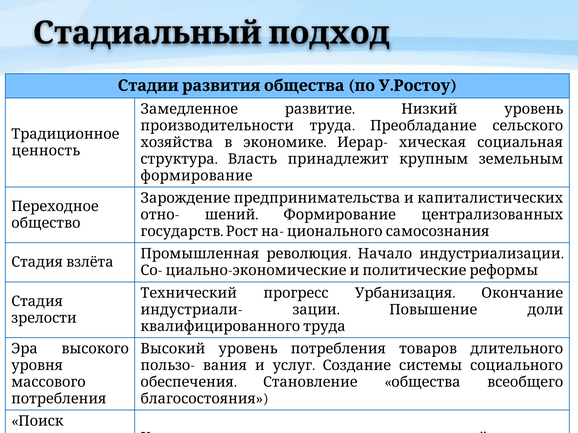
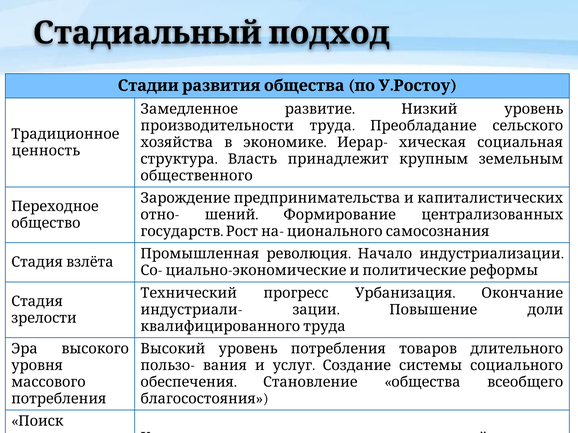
формирование: формирование -> общественного (197, 176)
